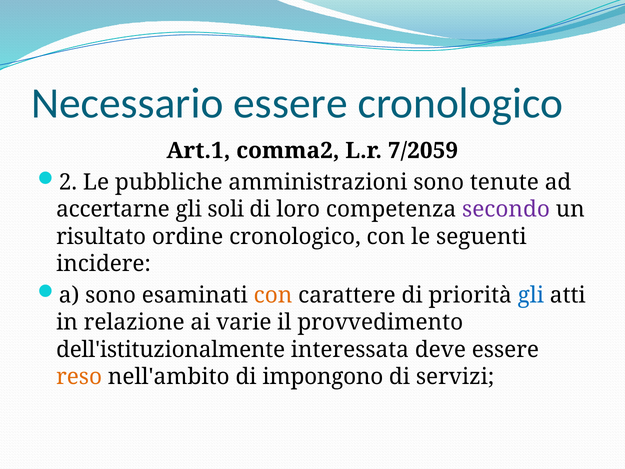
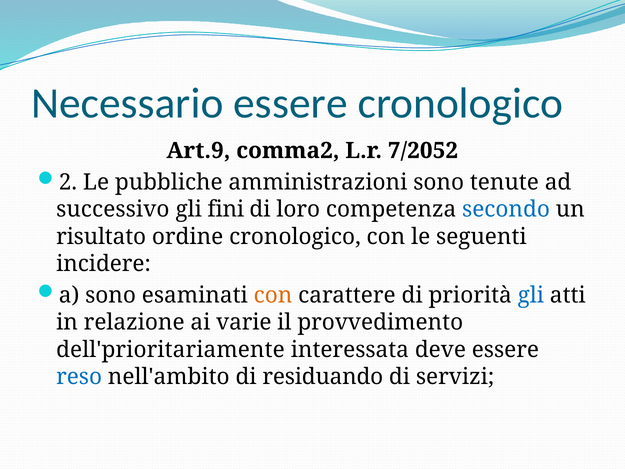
Art.1: Art.1 -> Art.9 (198, 151)
7/2059: 7/2059 -> 7/2052 (423, 151)
accertarne: accertarne -> successivo (113, 209)
soli: soli -> fini (226, 209)
secondo colour: purple -> blue (506, 209)
dell'istituzionalmente: dell'istituzionalmente -> dell'prioritariamente (170, 350)
reso colour: orange -> blue (79, 377)
impongono: impongono -> residuando (323, 377)
